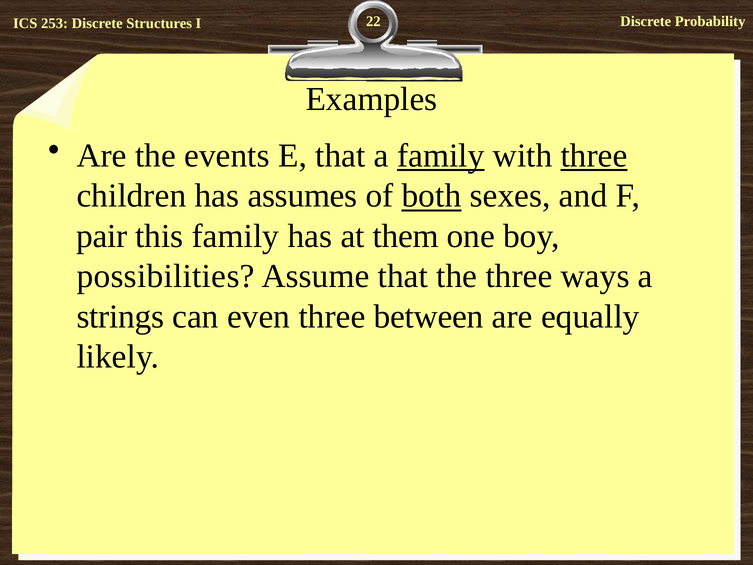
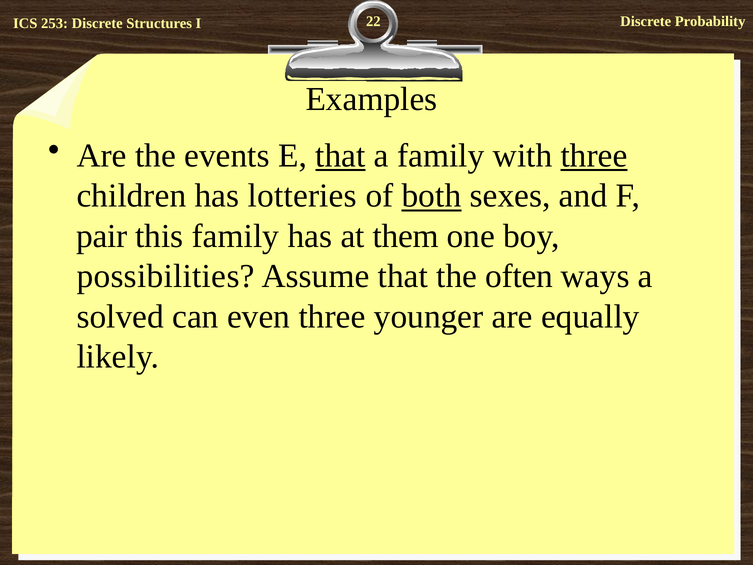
that underline: none -> present (340, 156)
family underline: present -> none (441, 156)
assumes: assumes -> lotteries (302, 196)
the three: three -> often (519, 276)
strings: strings -> solved (120, 316)
between: between -> younger (429, 316)
